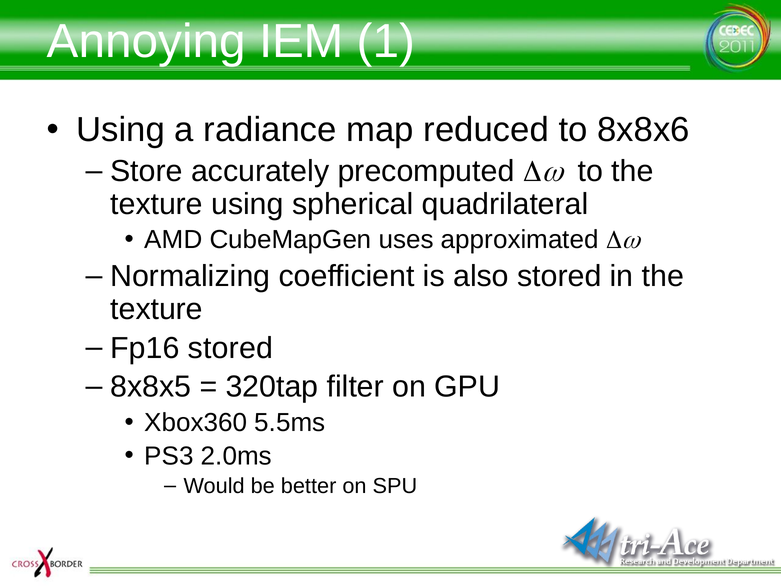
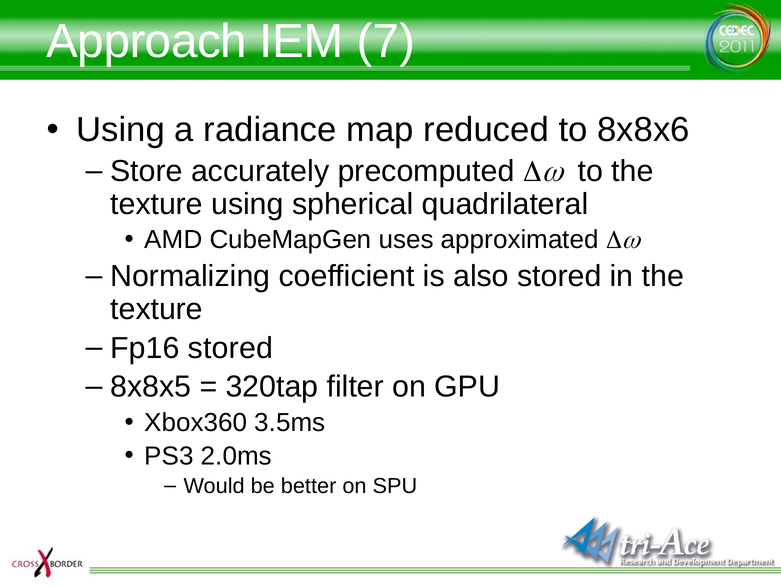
Annoying: Annoying -> Approach (147, 42)
1: 1 -> 7 (386, 42)
5.5ms: 5.5ms -> 3.5ms (290, 422)
